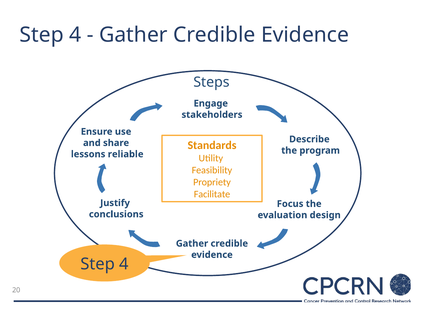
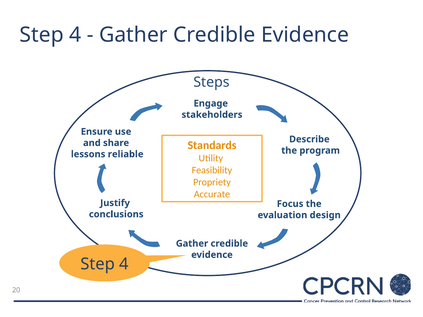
Facilitate: Facilitate -> Accurate (212, 194)
